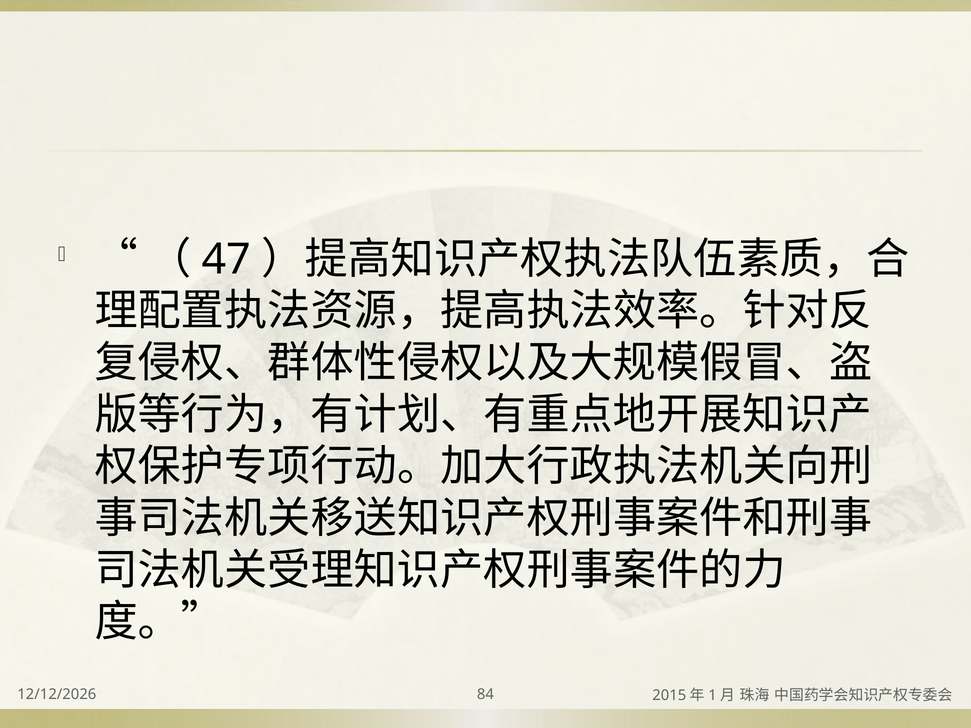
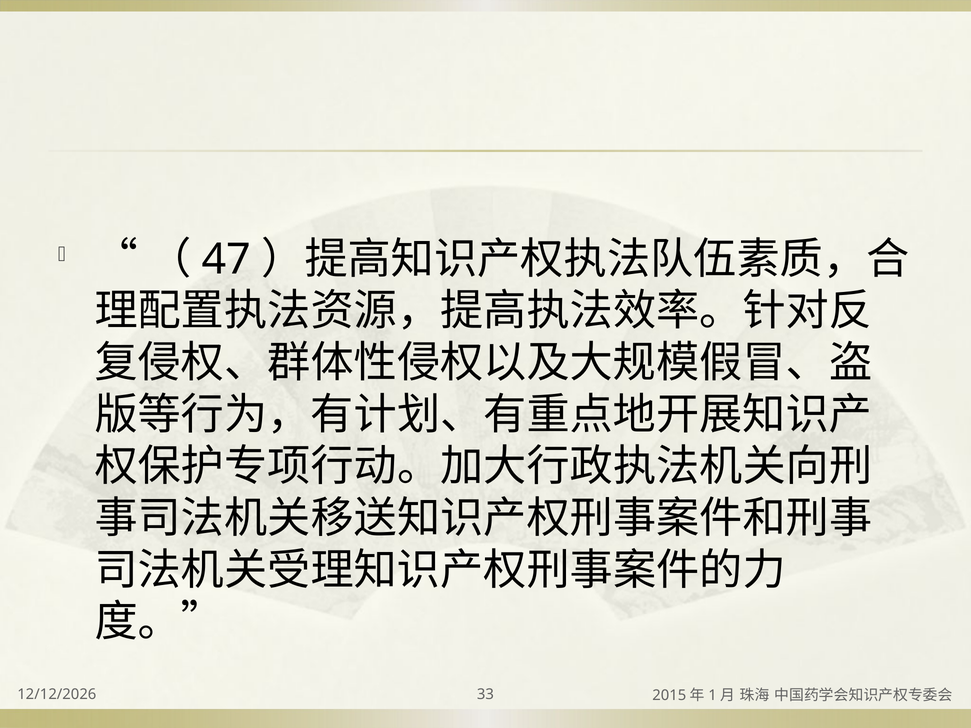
84: 84 -> 33 (485, 695)
